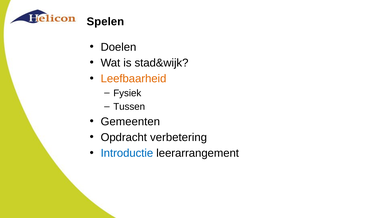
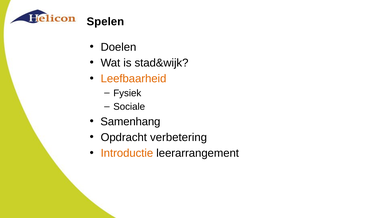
Tussen: Tussen -> Sociale (129, 106)
Gemeenten: Gemeenten -> Samenhang (130, 121)
Introductie colour: blue -> orange (127, 153)
